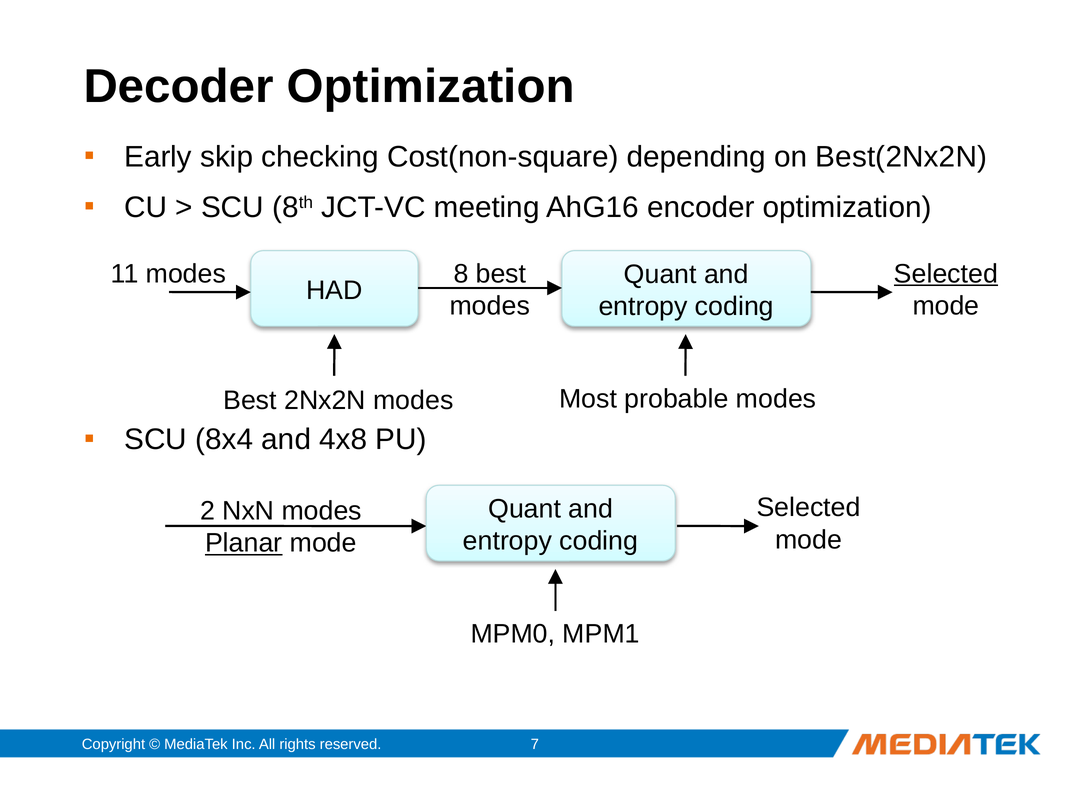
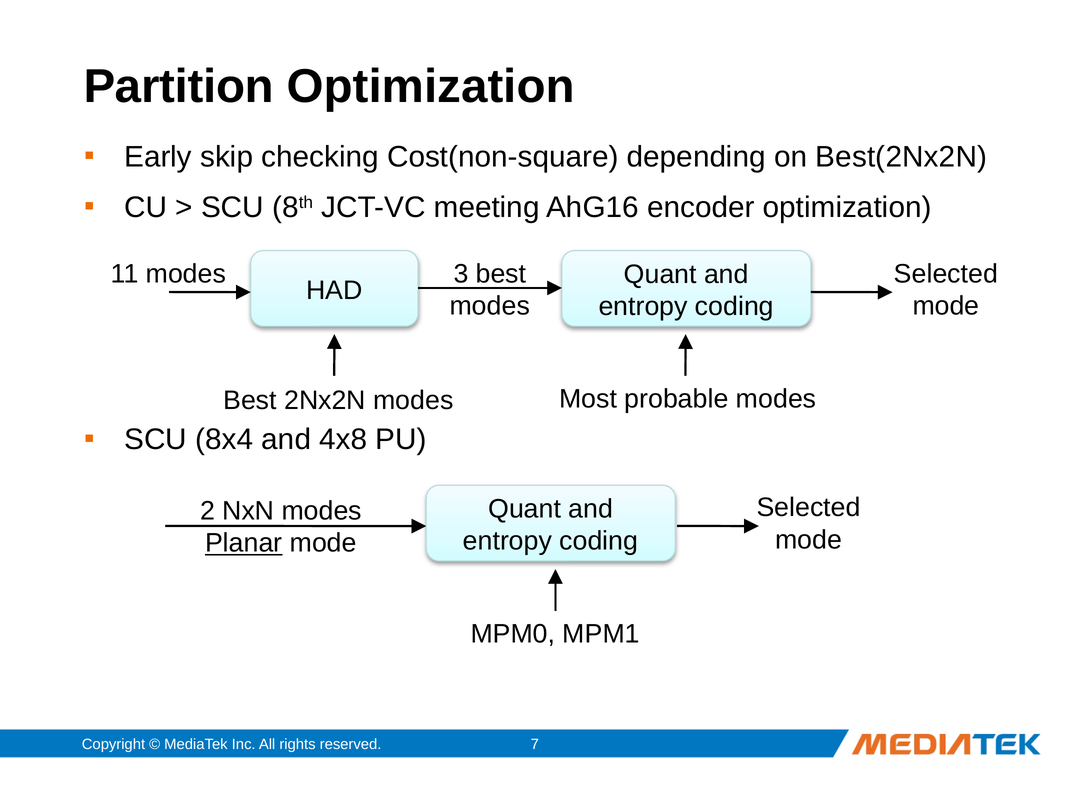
Decoder: Decoder -> Partition (179, 87)
8: 8 -> 3 (461, 274)
Selected underline: present -> none (946, 274)
